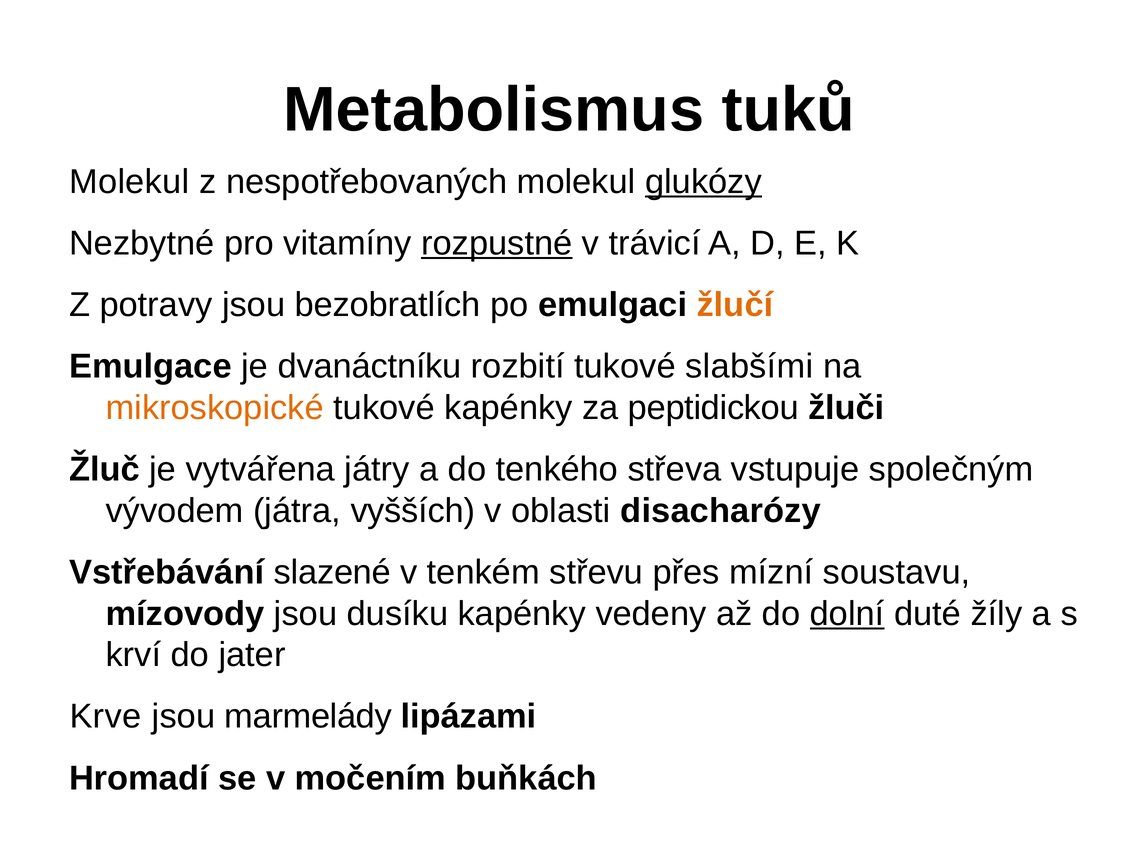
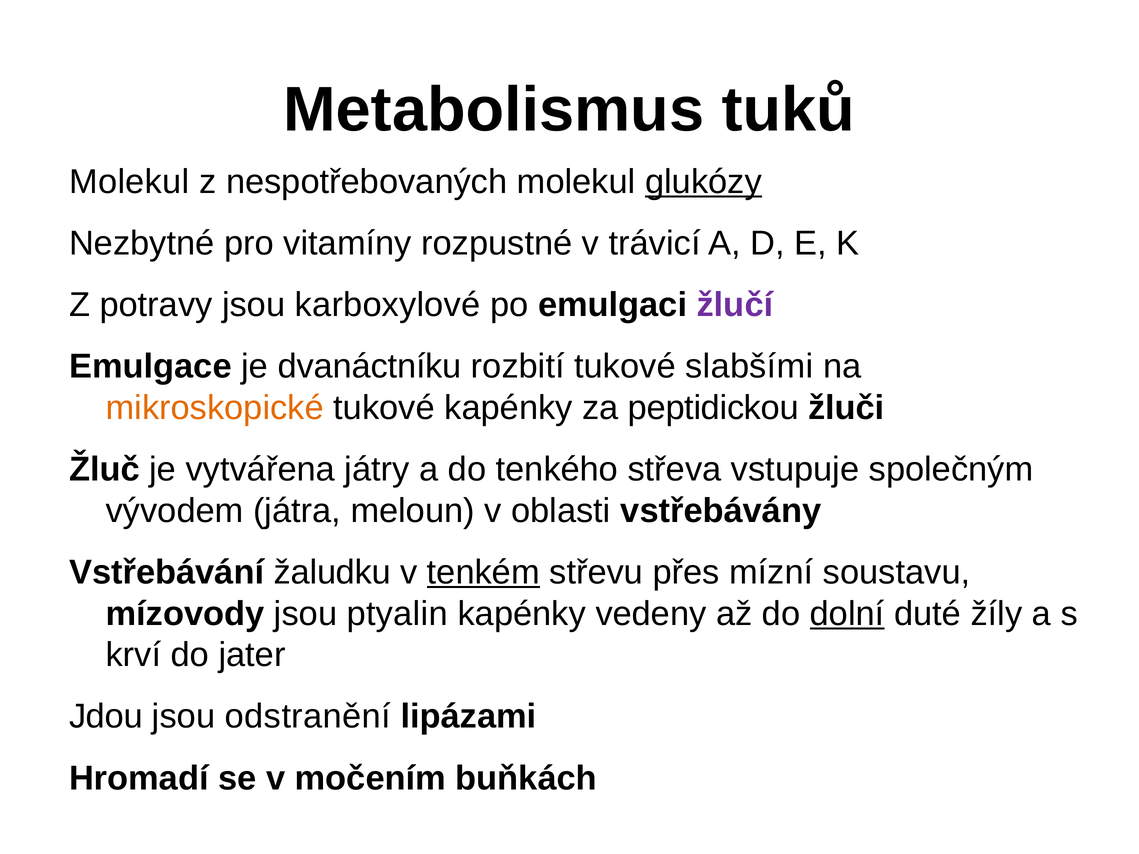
rozpustné underline: present -> none (497, 243)
bezobratlích: bezobratlích -> karboxylové (388, 305)
žlučí colour: orange -> purple (735, 305)
vyšších: vyšších -> meloun (413, 511)
disacharózy: disacharózy -> vstřebávány (721, 511)
slazené: slazené -> žaludku (332, 572)
tenkém underline: none -> present (483, 572)
dusíku: dusíku -> ptyalin (397, 614)
Krve: Krve -> Jdou (106, 717)
marmelády: marmelády -> odstranění (308, 717)
